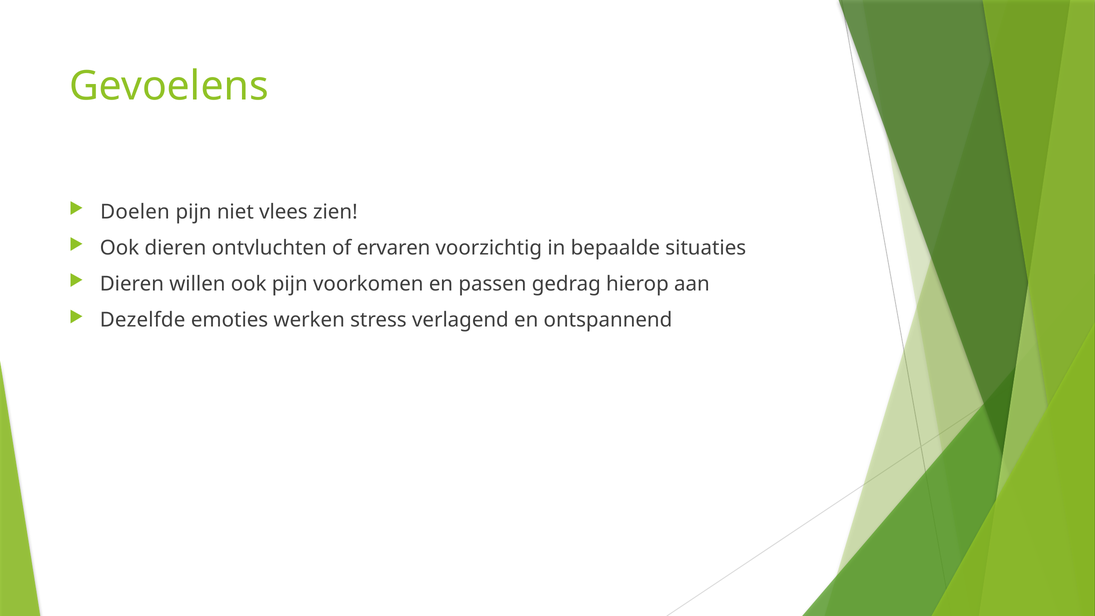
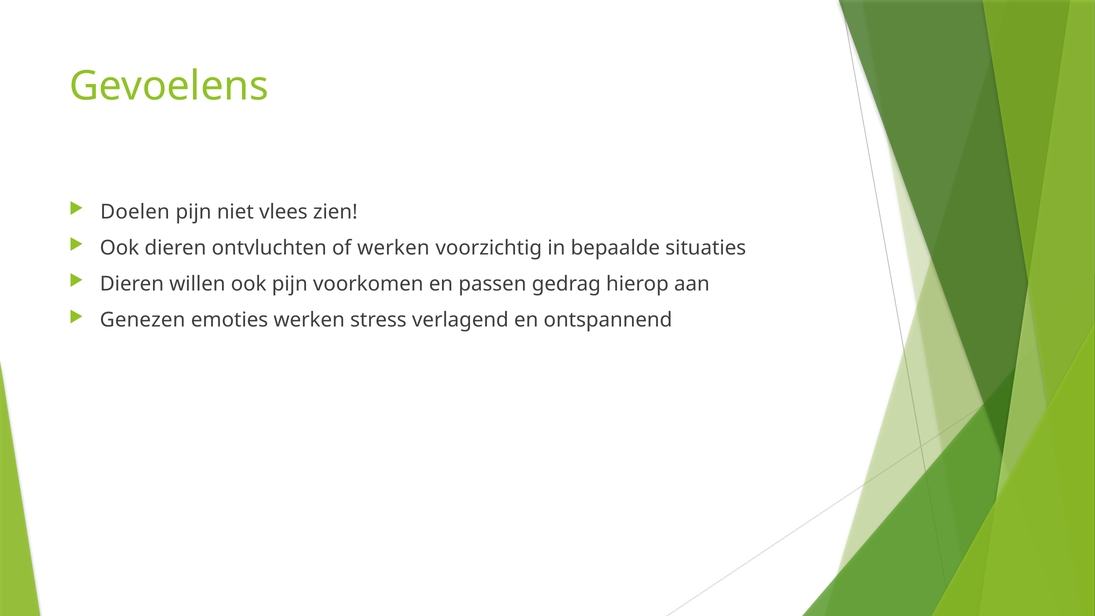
of ervaren: ervaren -> werken (393, 248)
Dezelfde: Dezelfde -> Genezen (143, 320)
